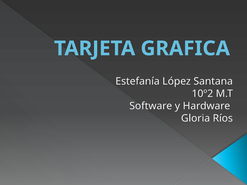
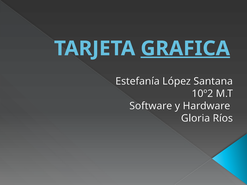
GRAFICA underline: none -> present (185, 49)
